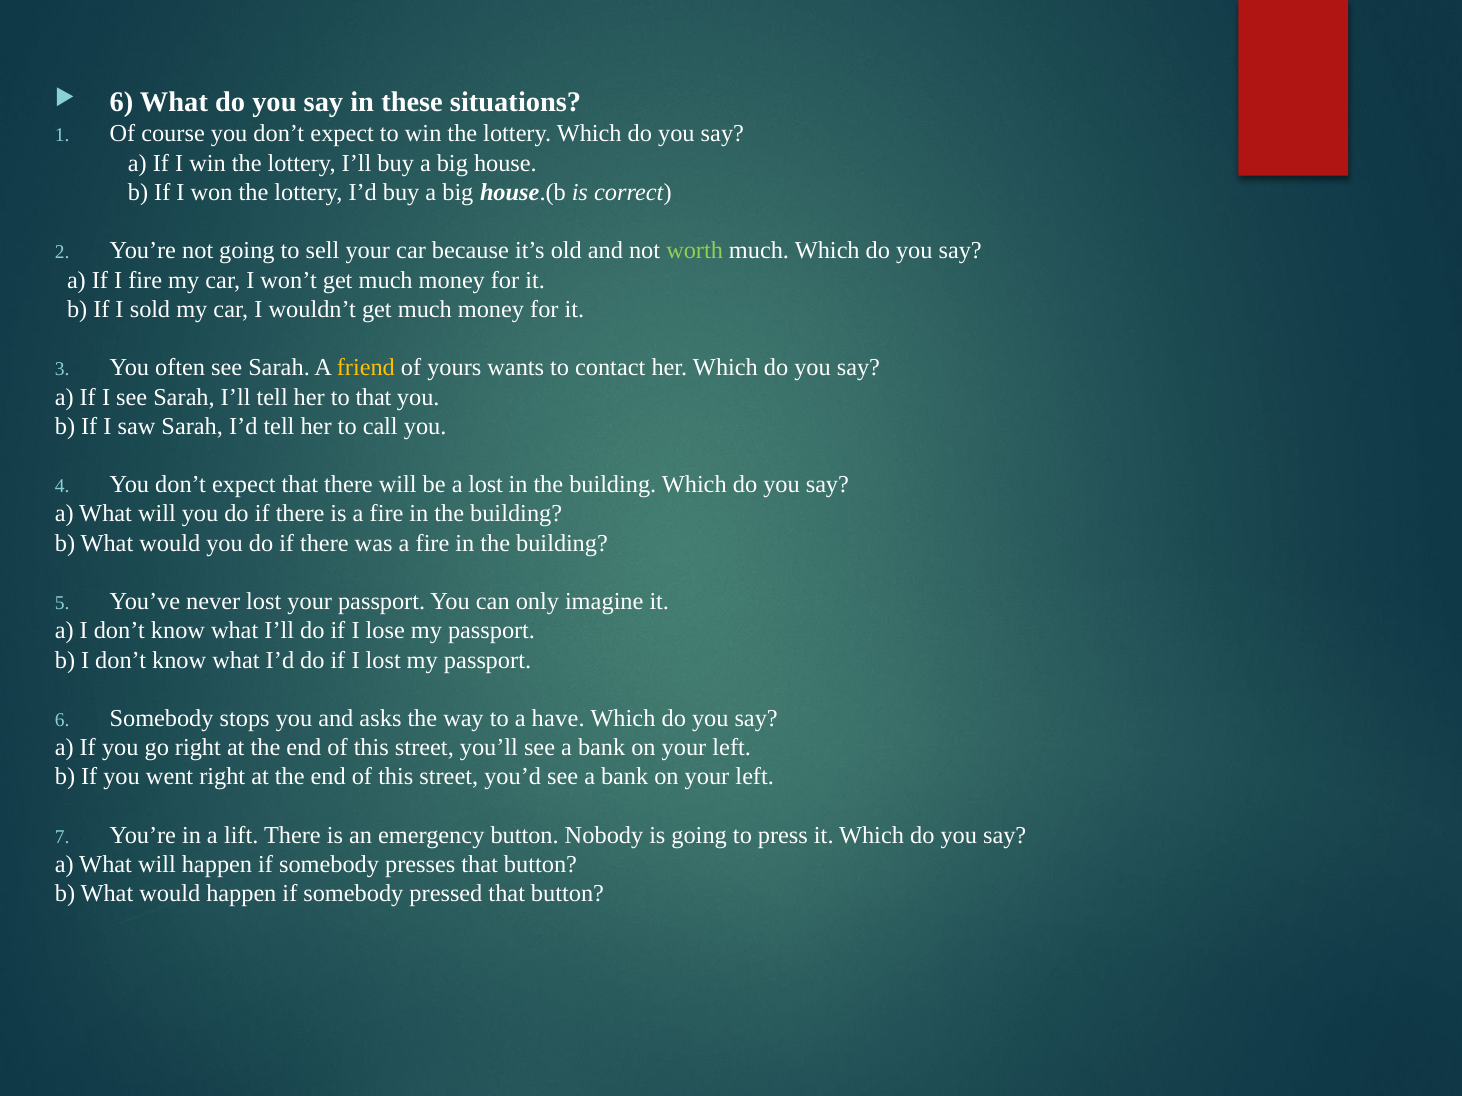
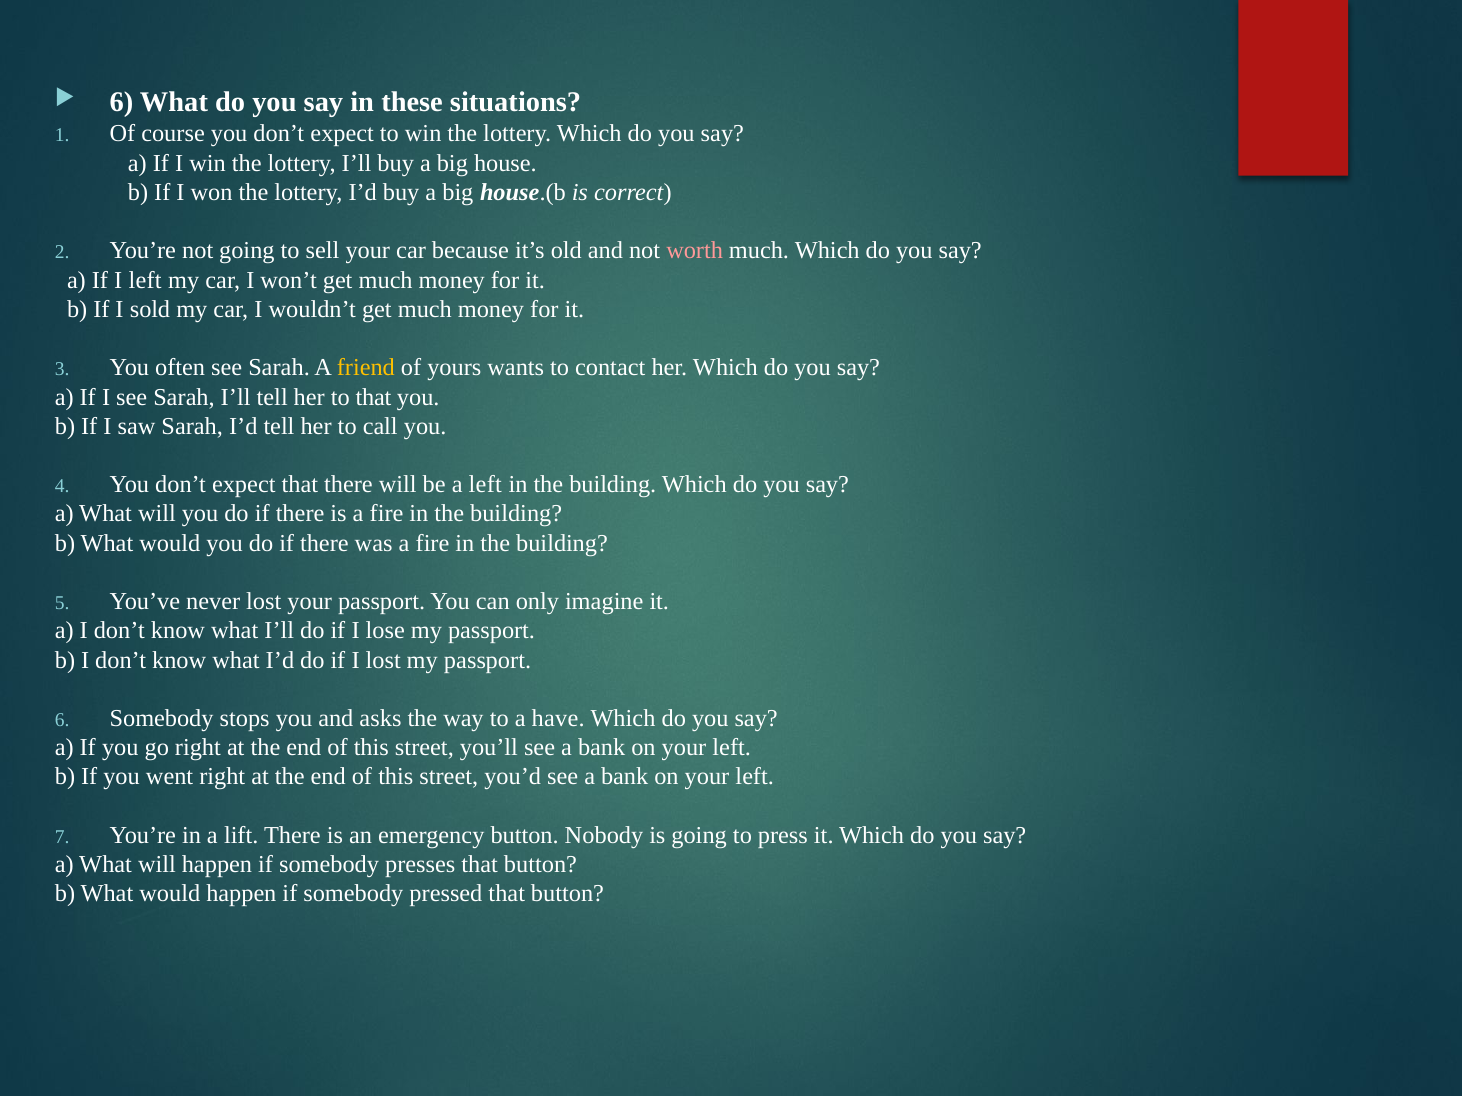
worth colour: light green -> pink (695, 251)
I fire: fire -> left (145, 280)
a lost: lost -> left (485, 485)
